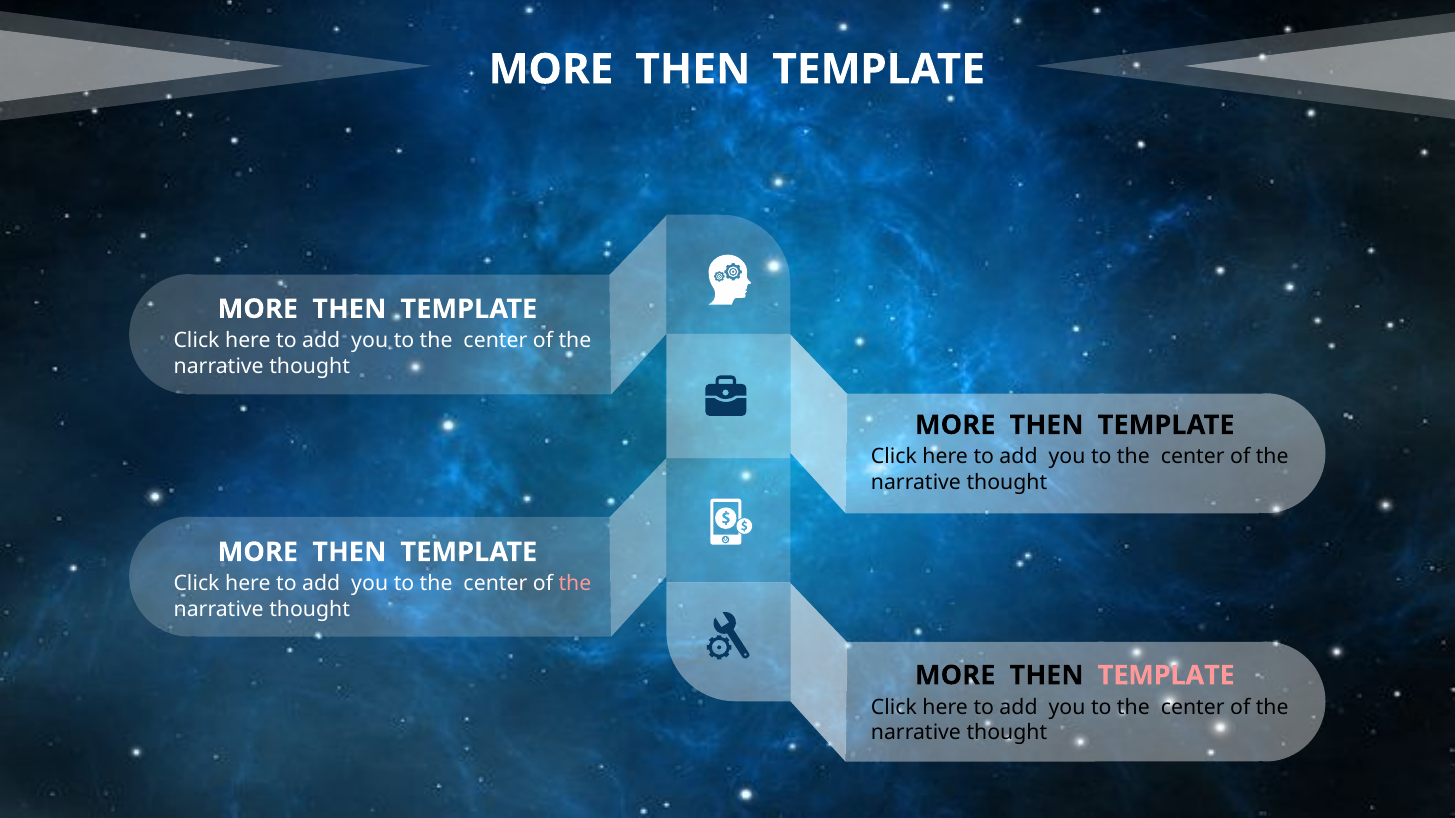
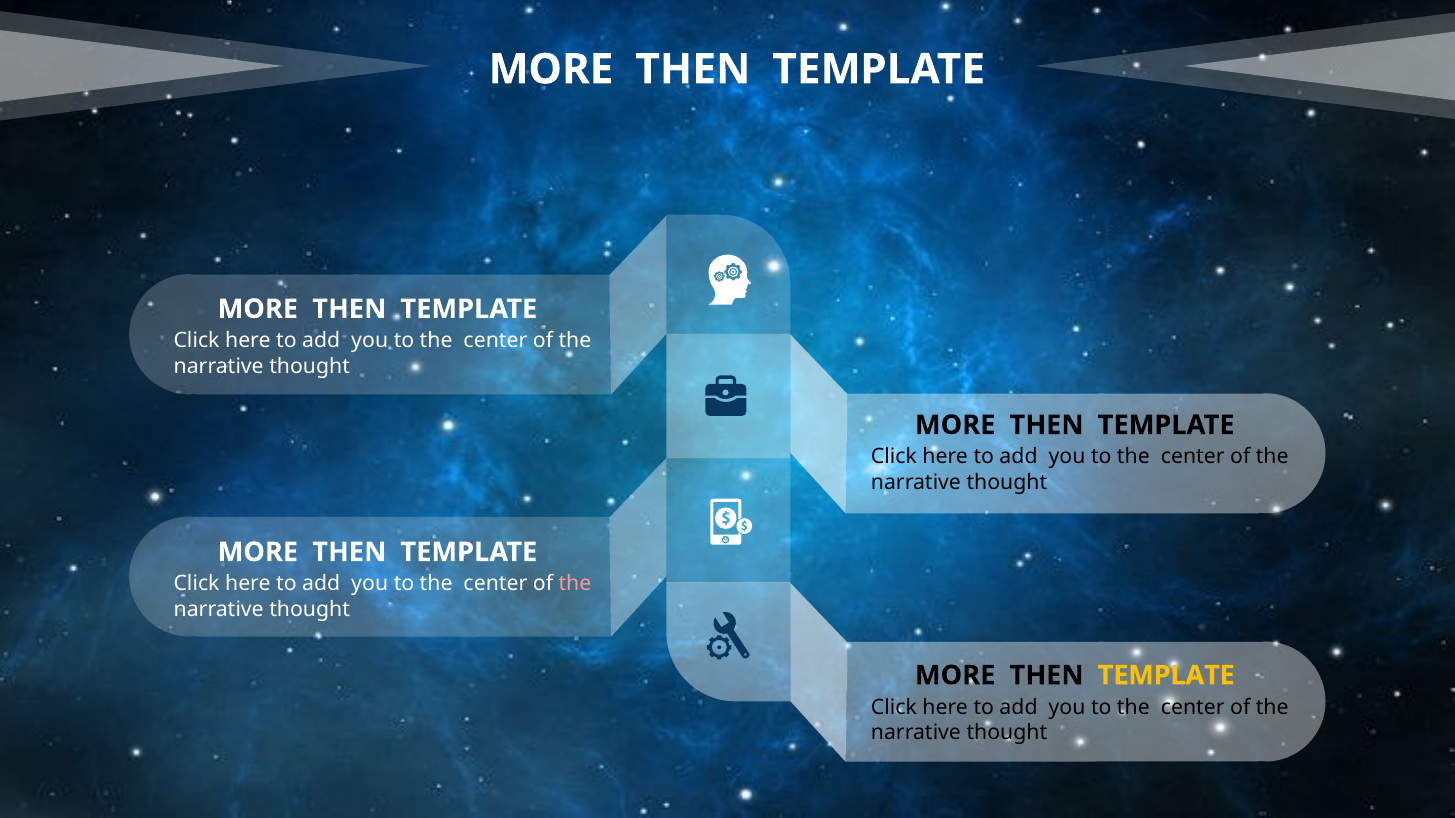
TEMPLATE colour: pink -> yellow (1166, 676)
